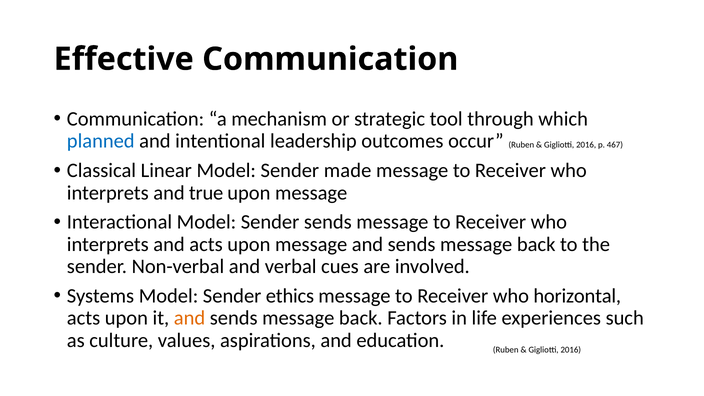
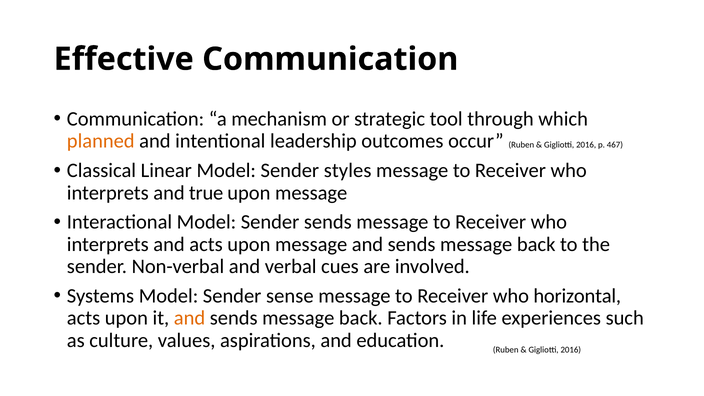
planned colour: blue -> orange (101, 141)
made: made -> styles (348, 171)
ethics: ethics -> sense (290, 296)
